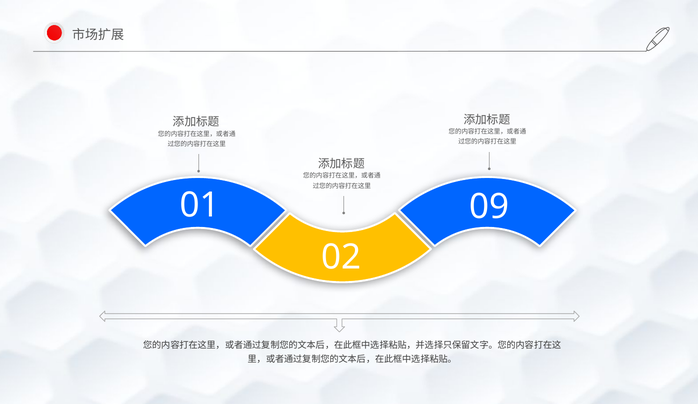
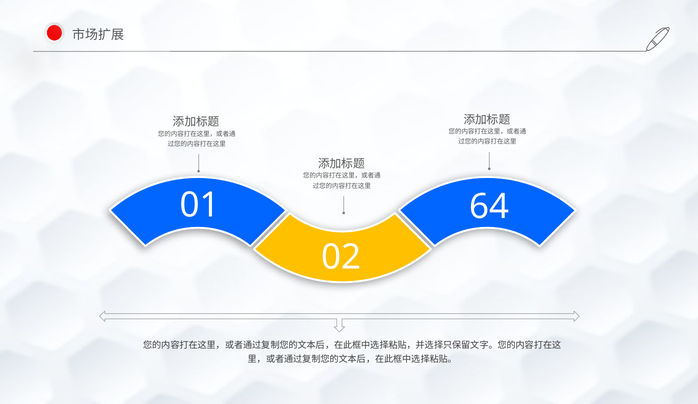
09: 09 -> 64 (489, 207)
